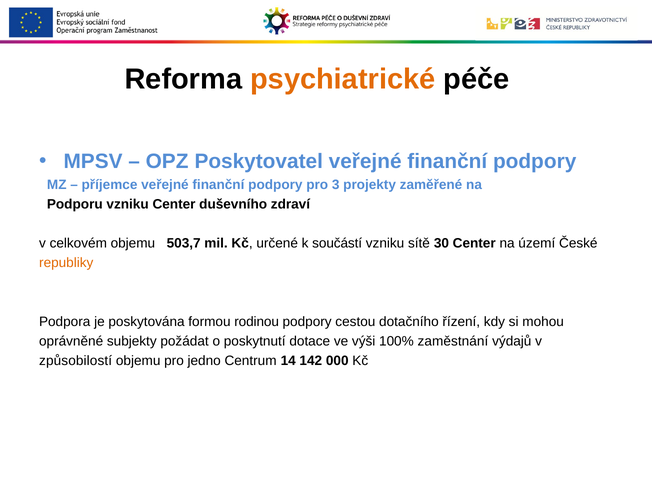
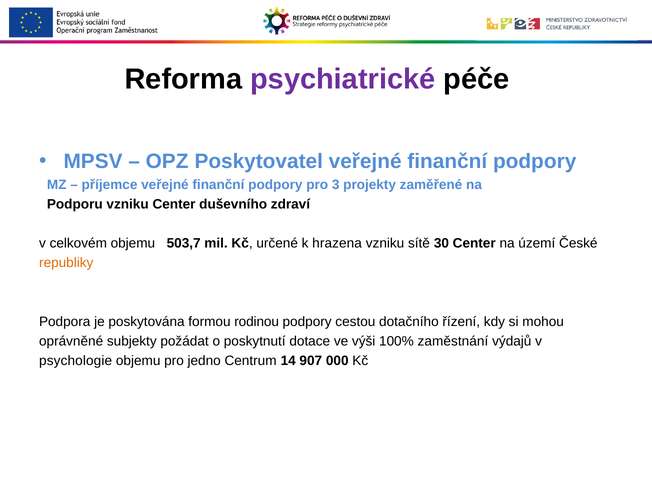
psychiatrické colour: orange -> purple (343, 79)
součástí: součástí -> hrazena (337, 243)
způsobilostí: způsobilostí -> psychologie (76, 361)
142: 142 -> 907 (311, 361)
